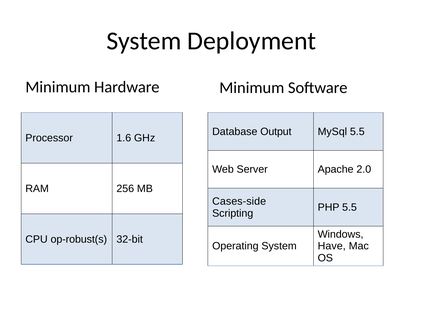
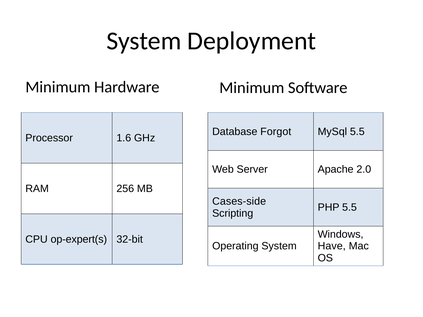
Output: Output -> Forgot (276, 132)
op-robust(s: op-robust(s -> op-expert(s (79, 239)
